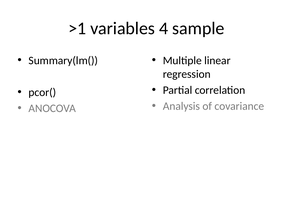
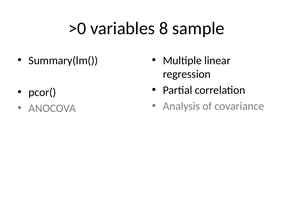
>1: >1 -> >0 (77, 28)
4: 4 -> 8 (164, 28)
